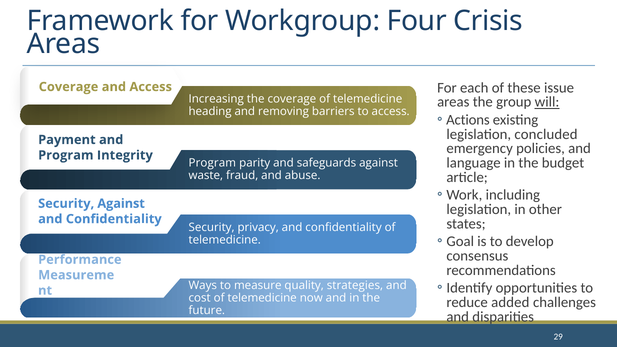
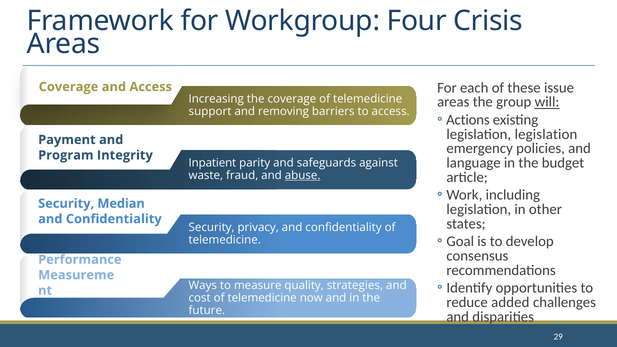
heading: heading -> support (210, 111)
legislation concluded: concluded -> legislation (546, 134)
Program: Program -> Inpatient (212, 163)
abuse underline: none -> present (303, 175)
Security Against: Against -> Median (121, 204)
